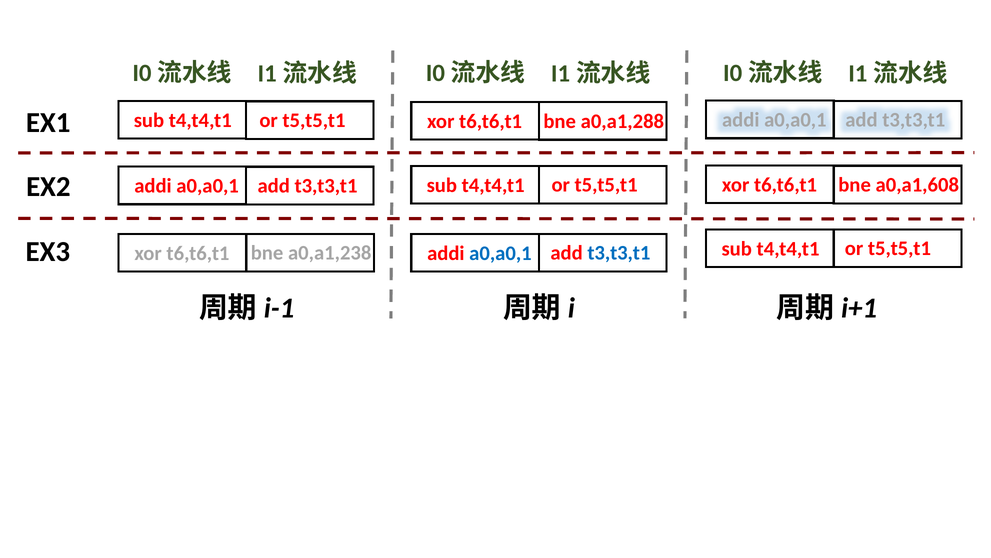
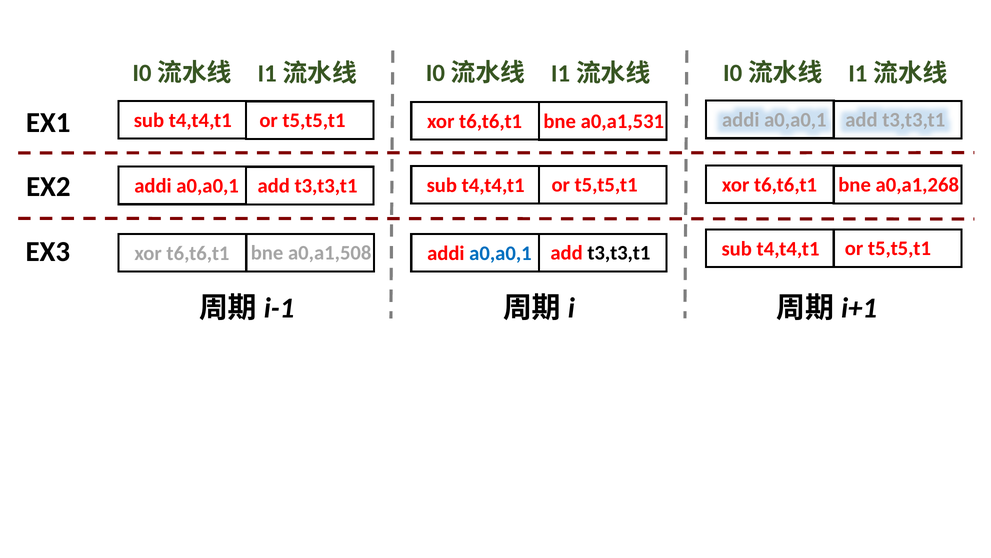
a0,a1,288: a0,a1,288 -> a0,a1,531 (622, 121)
a0,a1,608: a0,a1,608 -> a0,a1,268 (917, 185)
a0,a1,238: a0,a1,238 -> a0,a1,508 (330, 253)
t3,t3,t1 colour: blue -> black (619, 253)
